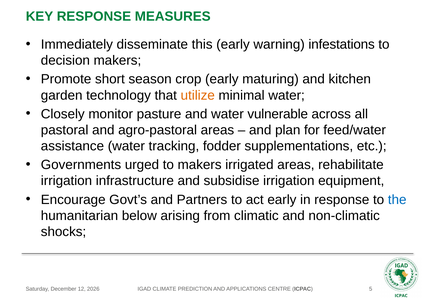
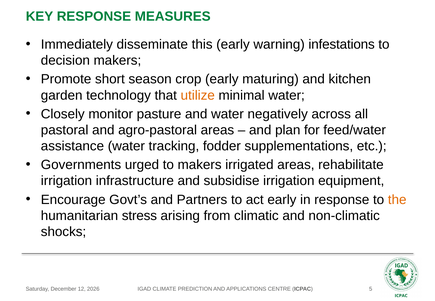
vulnerable: vulnerable -> negatively (278, 114)
the colour: blue -> orange (397, 200)
below: below -> stress (139, 216)
